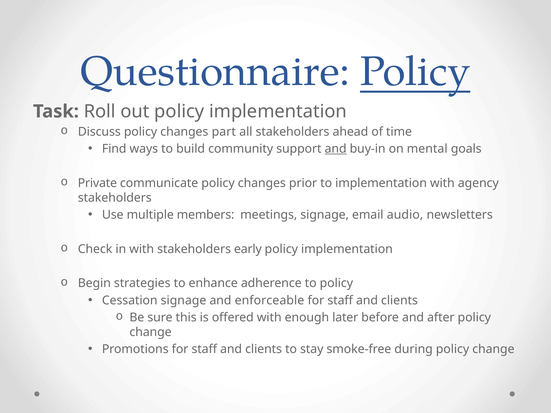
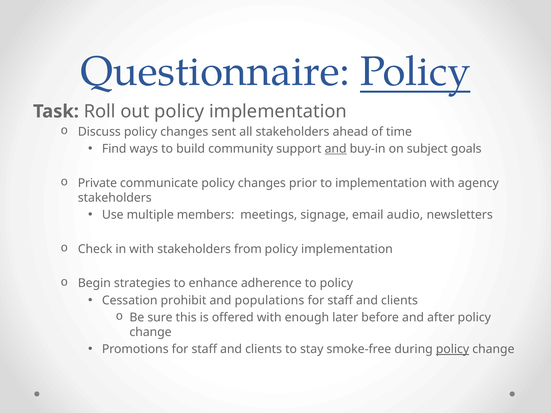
part: part -> sent (224, 132)
mental: mental -> subject (427, 149)
early: early -> from (248, 249)
Cessation signage: signage -> prohibit (184, 301)
enforceable: enforceable -> populations (269, 301)
policy underline: none -> present (453, 349)
